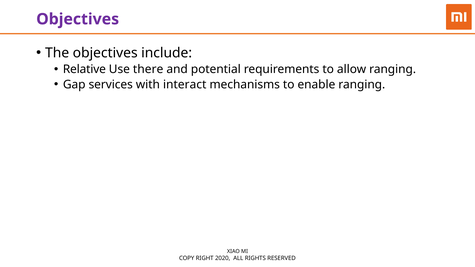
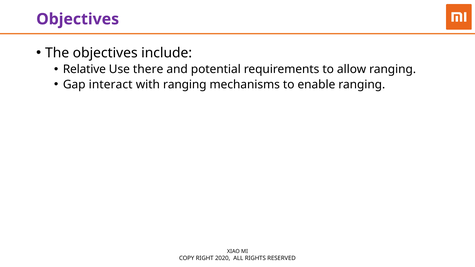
services: services -> interact (111, 85)
with interact: interact -> ranging (185, 85)
